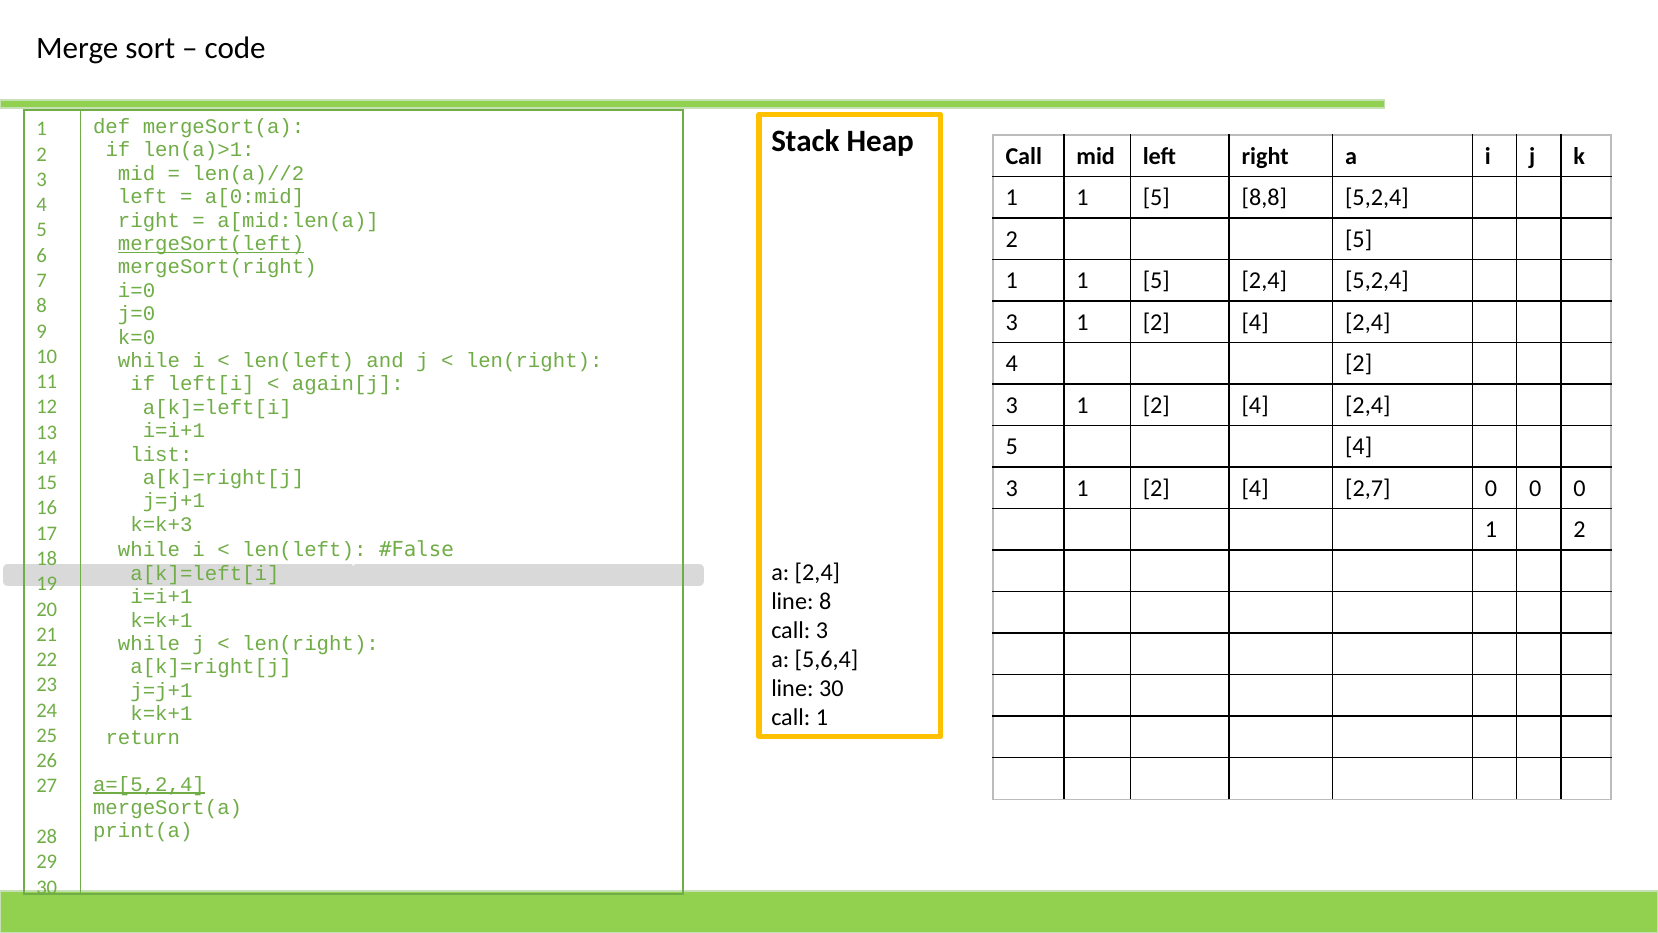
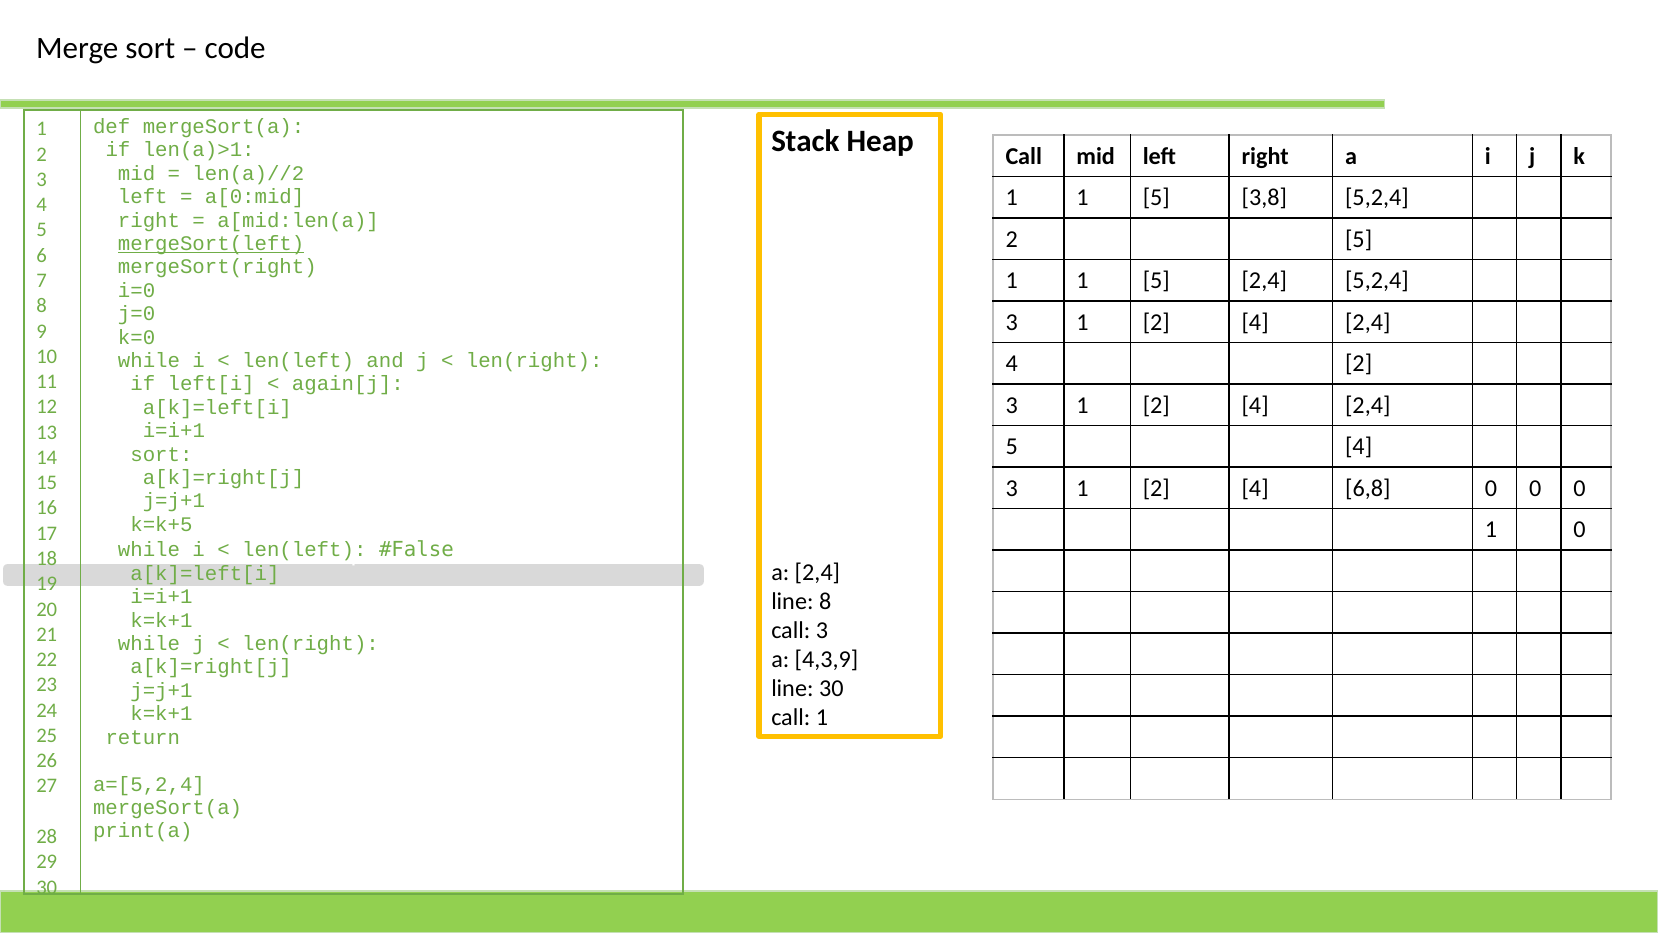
8,8: 8,8 -> 3,8 (1264, 197)
list: list -> sort (161, 454)
2,7: 2,7 -> 6,8 (1368, 488)
k=k+3: k=k+3 -> k=k+5 (161, 524)
2: 2 -> 0 (1579, 530)
5,6,4: 5,6,4 -> 4,3,9 (827, 659)
a=[5,2,4 underline: present -> none (149, 784)
